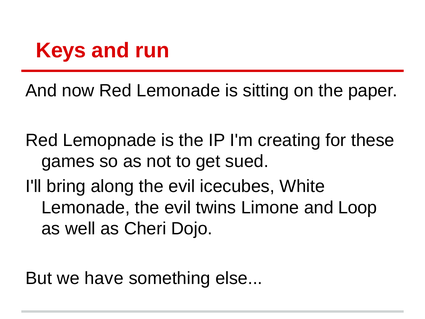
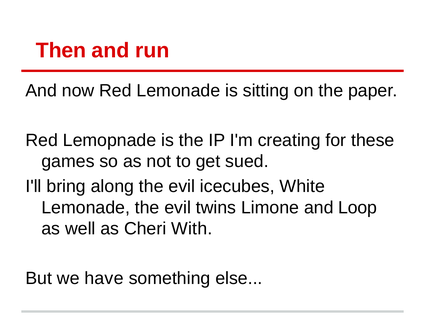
Keys: Keys -> Then (61, 50)
Dojo: Dojo -> With (192, 229)
